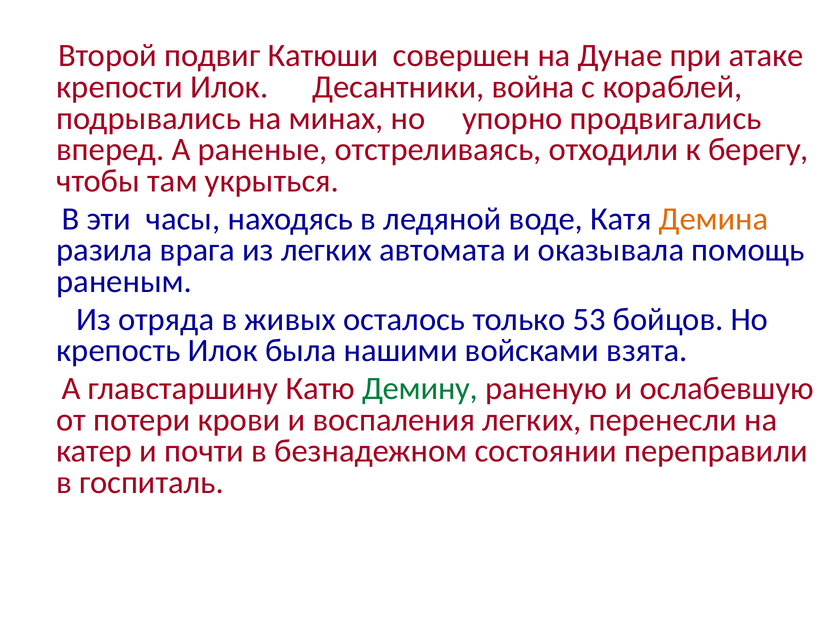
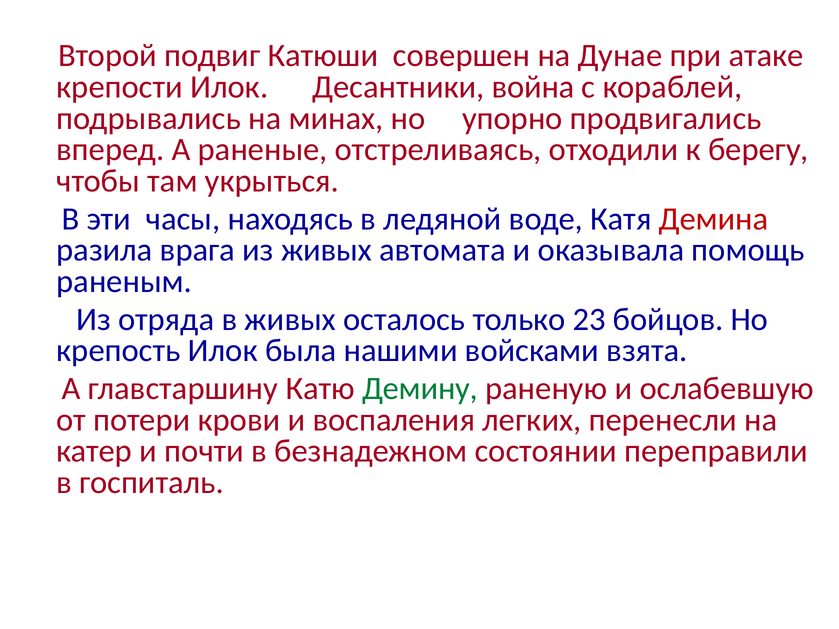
Демина colour: orange -> red (714, 219)
из легких: легких -> живых (327, 250)
53: 53 -> 23 (589, 319)
